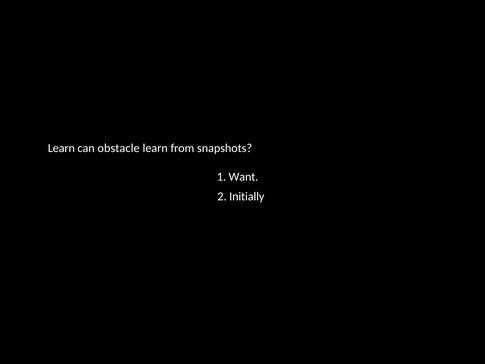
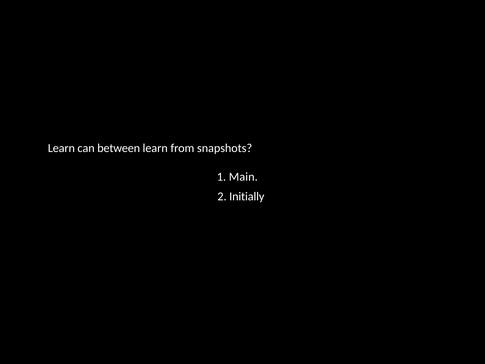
obstacle: obstacle -> between (119, 148)
Want: Want -> Main (243, 177)
